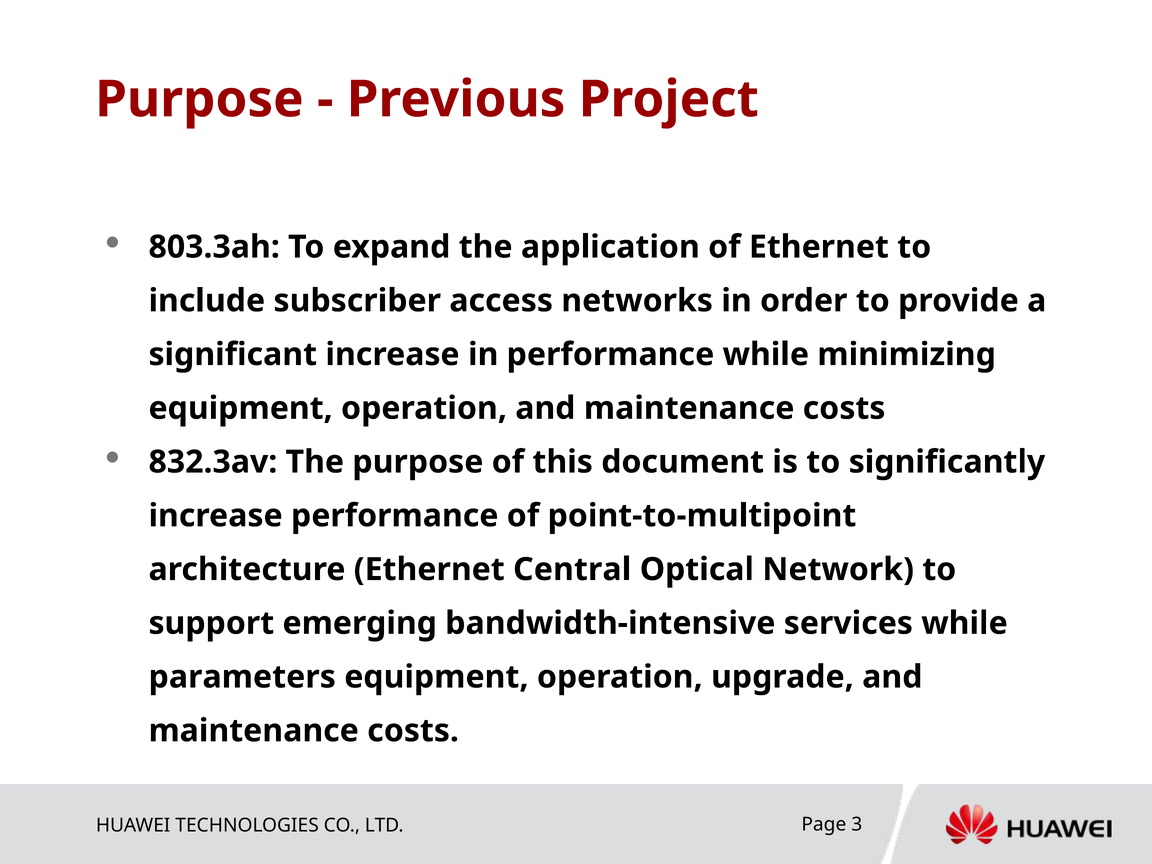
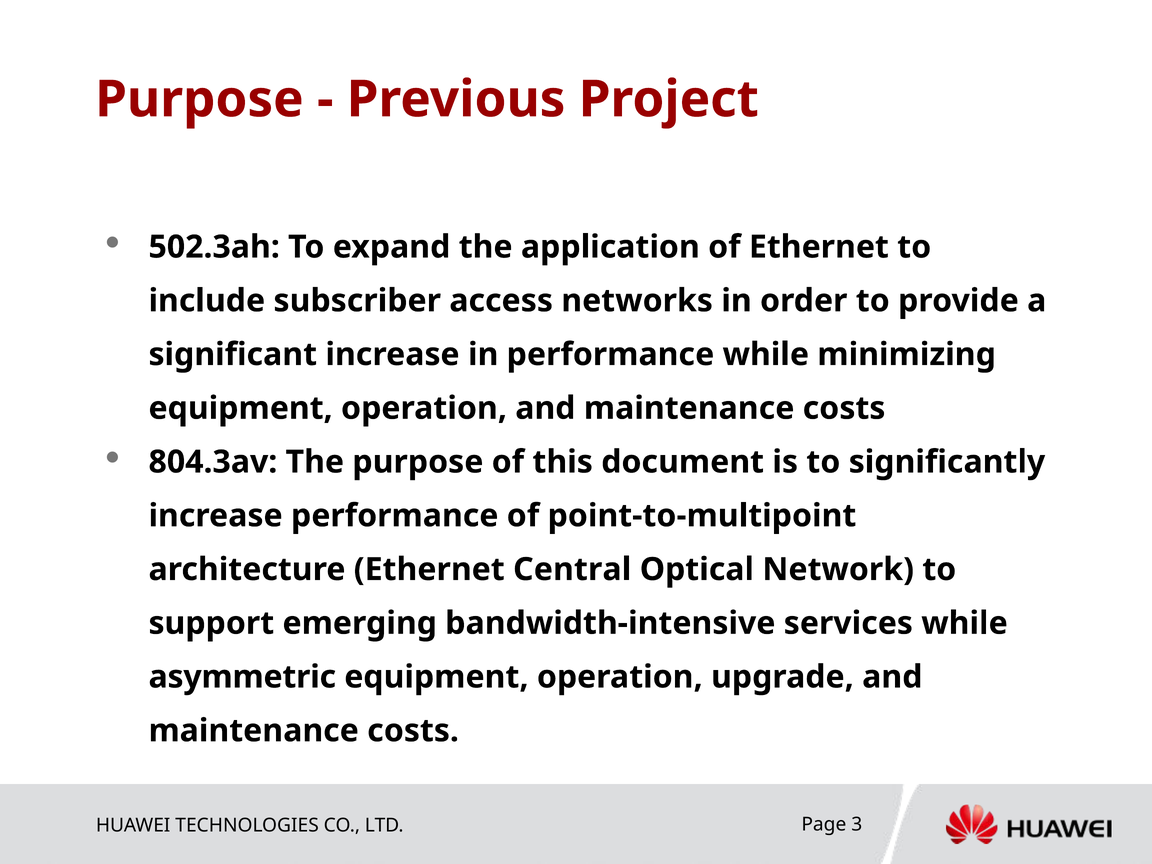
803.3ah: 803.3ah -> 502.3ah (214, 247)
832.3av: 832.3av -> 804.3av (213, 462)
parameters: parameters -> asymmetric (242, 677)
